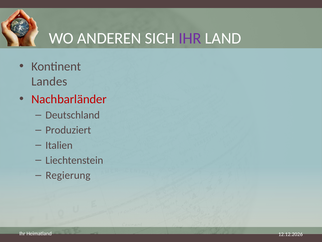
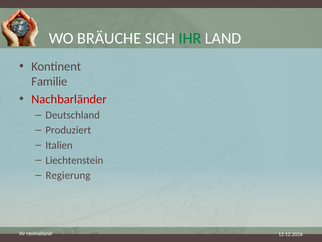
ANDEREN: ANDEREN -> BRÄUCHE (109, 38)
IHR colour: purple -> green (190, 38)
Landes: Landes -> Familie (49, 81)
